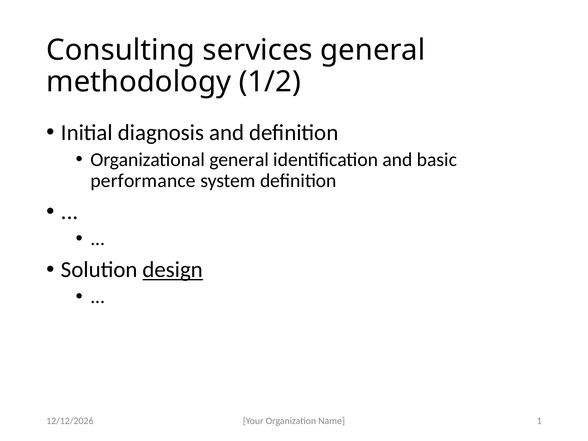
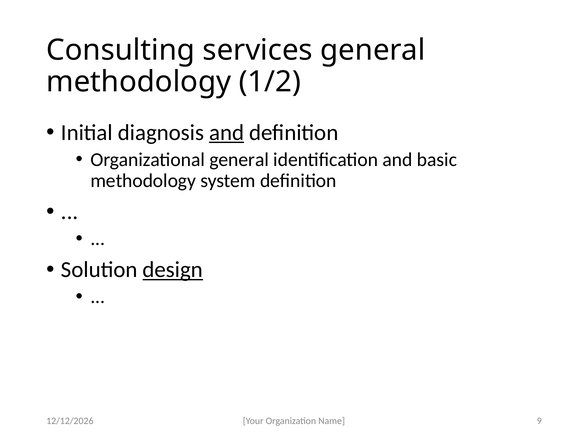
and underline: none -> present (227, 133)
performance: performance -> methodology (143, 181)
1: 1 -> 9 (539, 421)
